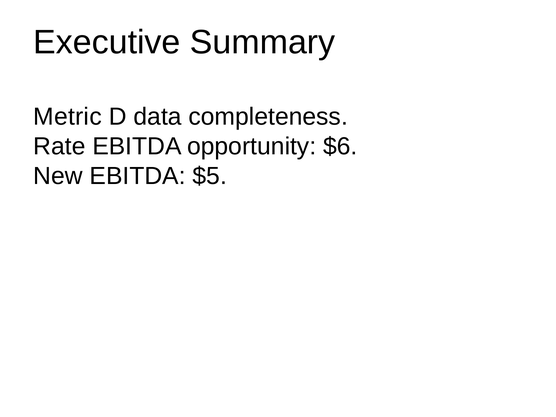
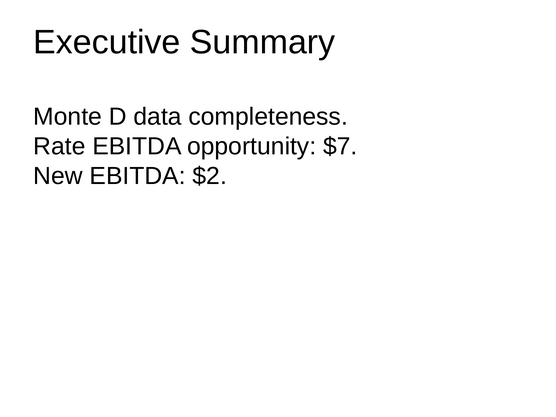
Metric: Metric -> Monte (68, 117)
$6: $6 -> $7 (340, 146)
$5: $5 -> $2 (210, 176)
